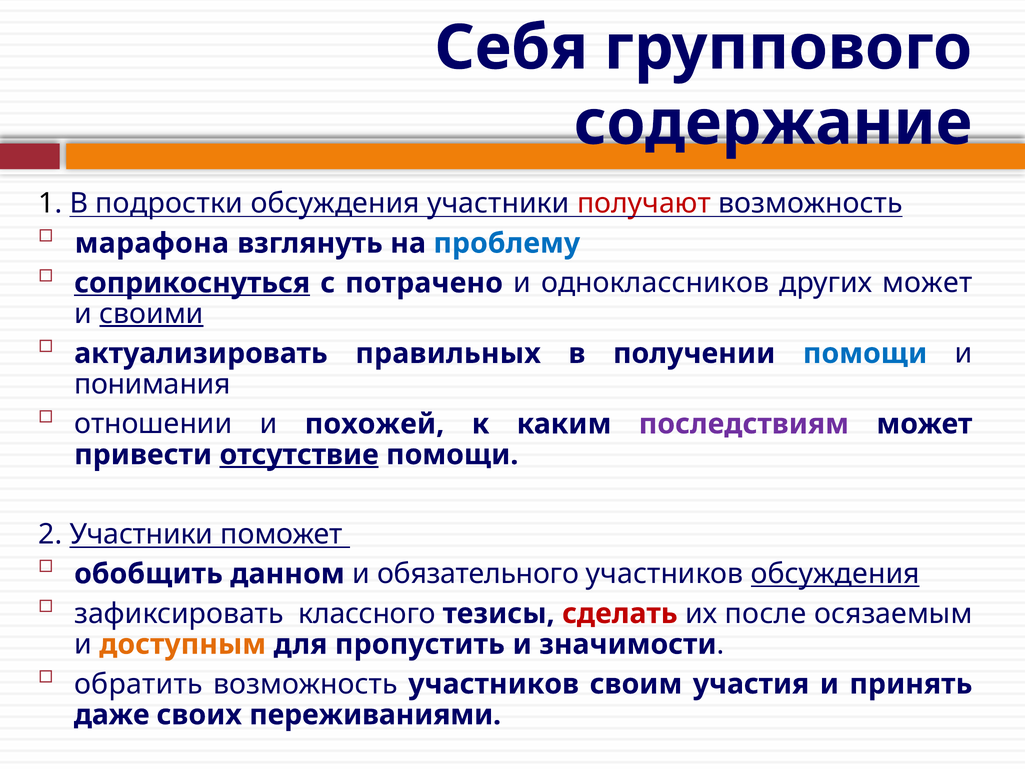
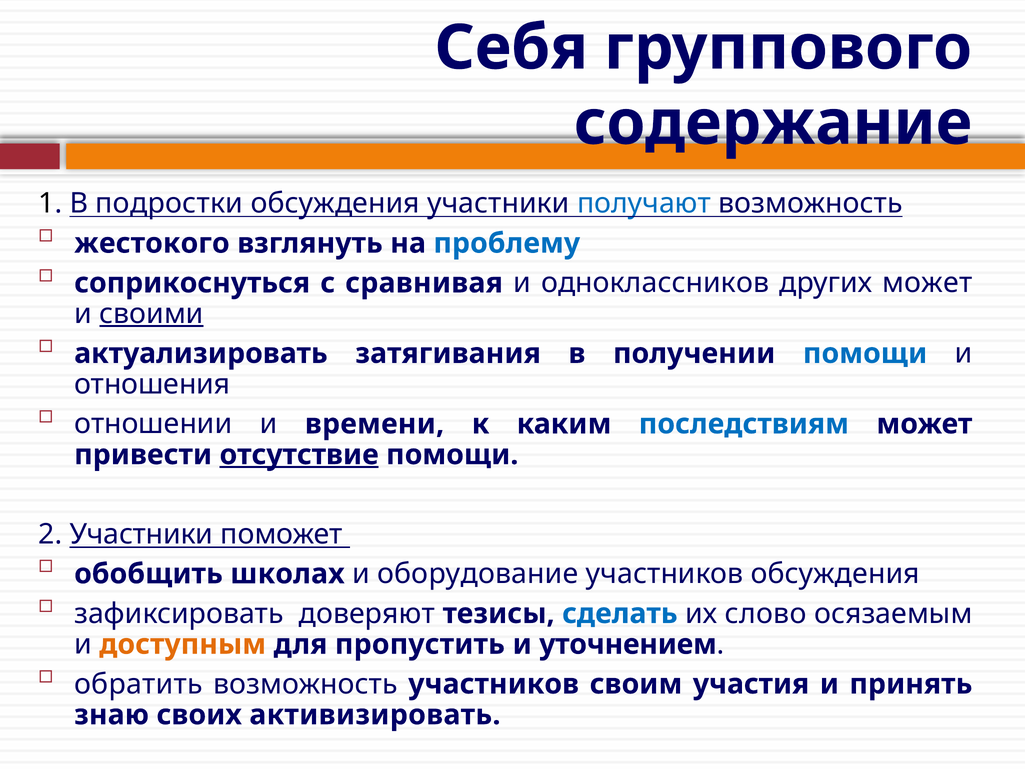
получают colour: red -> blue (644, 204)
марафона: марафона -> жестокого (152, 243)
соприкоснуться underline: present -> none (192, 283)
потрачено: потрачено -> сравнивая (424, 283)
правильных: правильных -> затягивания (448, 353)
понимания: понимания -> отношения (152, 384)
похожей: похожей -> времени (375, 424)
последствиям colour: purple -> blue (744, 424)
данном: данном -> школах (287, 574)
обязательного: обязательного -> оборудование (478, 574)
обсуждения underline: present -> none (835, 574)
классного: классного -> доверяют (367, 613)
сделать colour: red -> blue (620, 613)
после: после -> слово (766, 613)
значимости: значимости -> уточнением (628, 644)
даже: даже -> знаю (112, 715)
переживаниями: переживаниями -> активизировать (375, 715)
